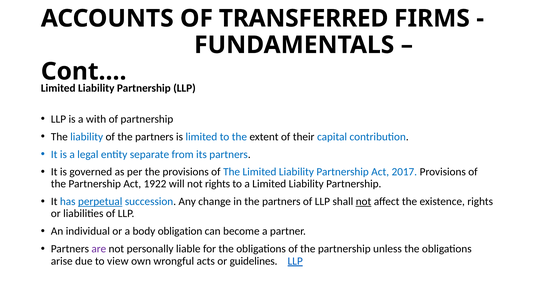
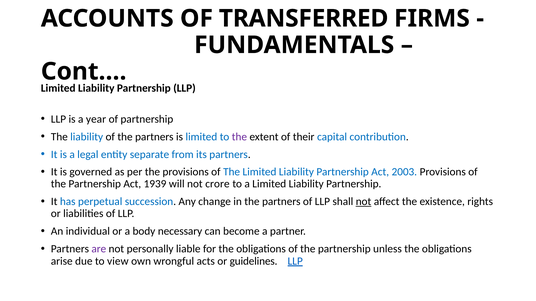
with: with -> year (96, 119)
the colour: blue -> purple (239, 137)
2017: 2017 -> 2003 (404, 172)
1922: 1922 -> 1939 (155, 184)
not rights: rights -> crore (217, 184)
perpetual underline: present -> none (100, 202)
obligation: obligation -> necessary (180, 232)
